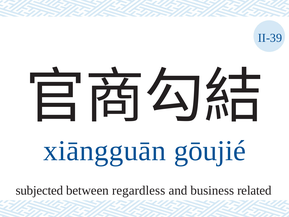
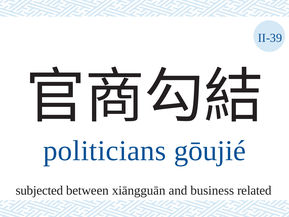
xiāngguān: xiāngguān -> politicians (105, 151)
regardless: regardless -> xiāngguān (139, 190)
